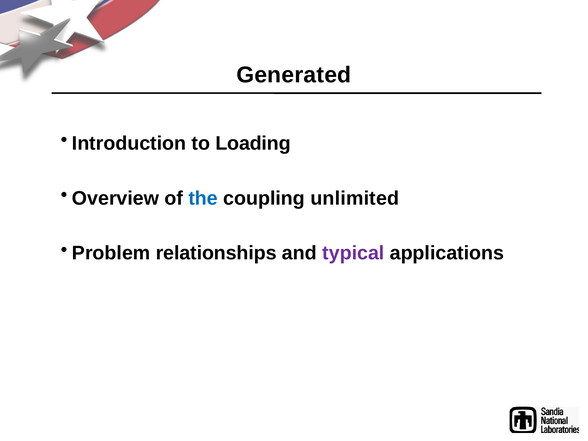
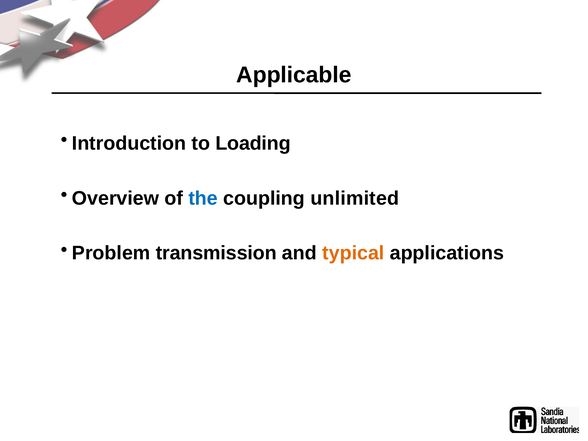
Generated: Generated -> Applicable (294, 75)
relationships: relationships -> transmission (216, 253)
typical colour: purple -> orange (353, 253)
